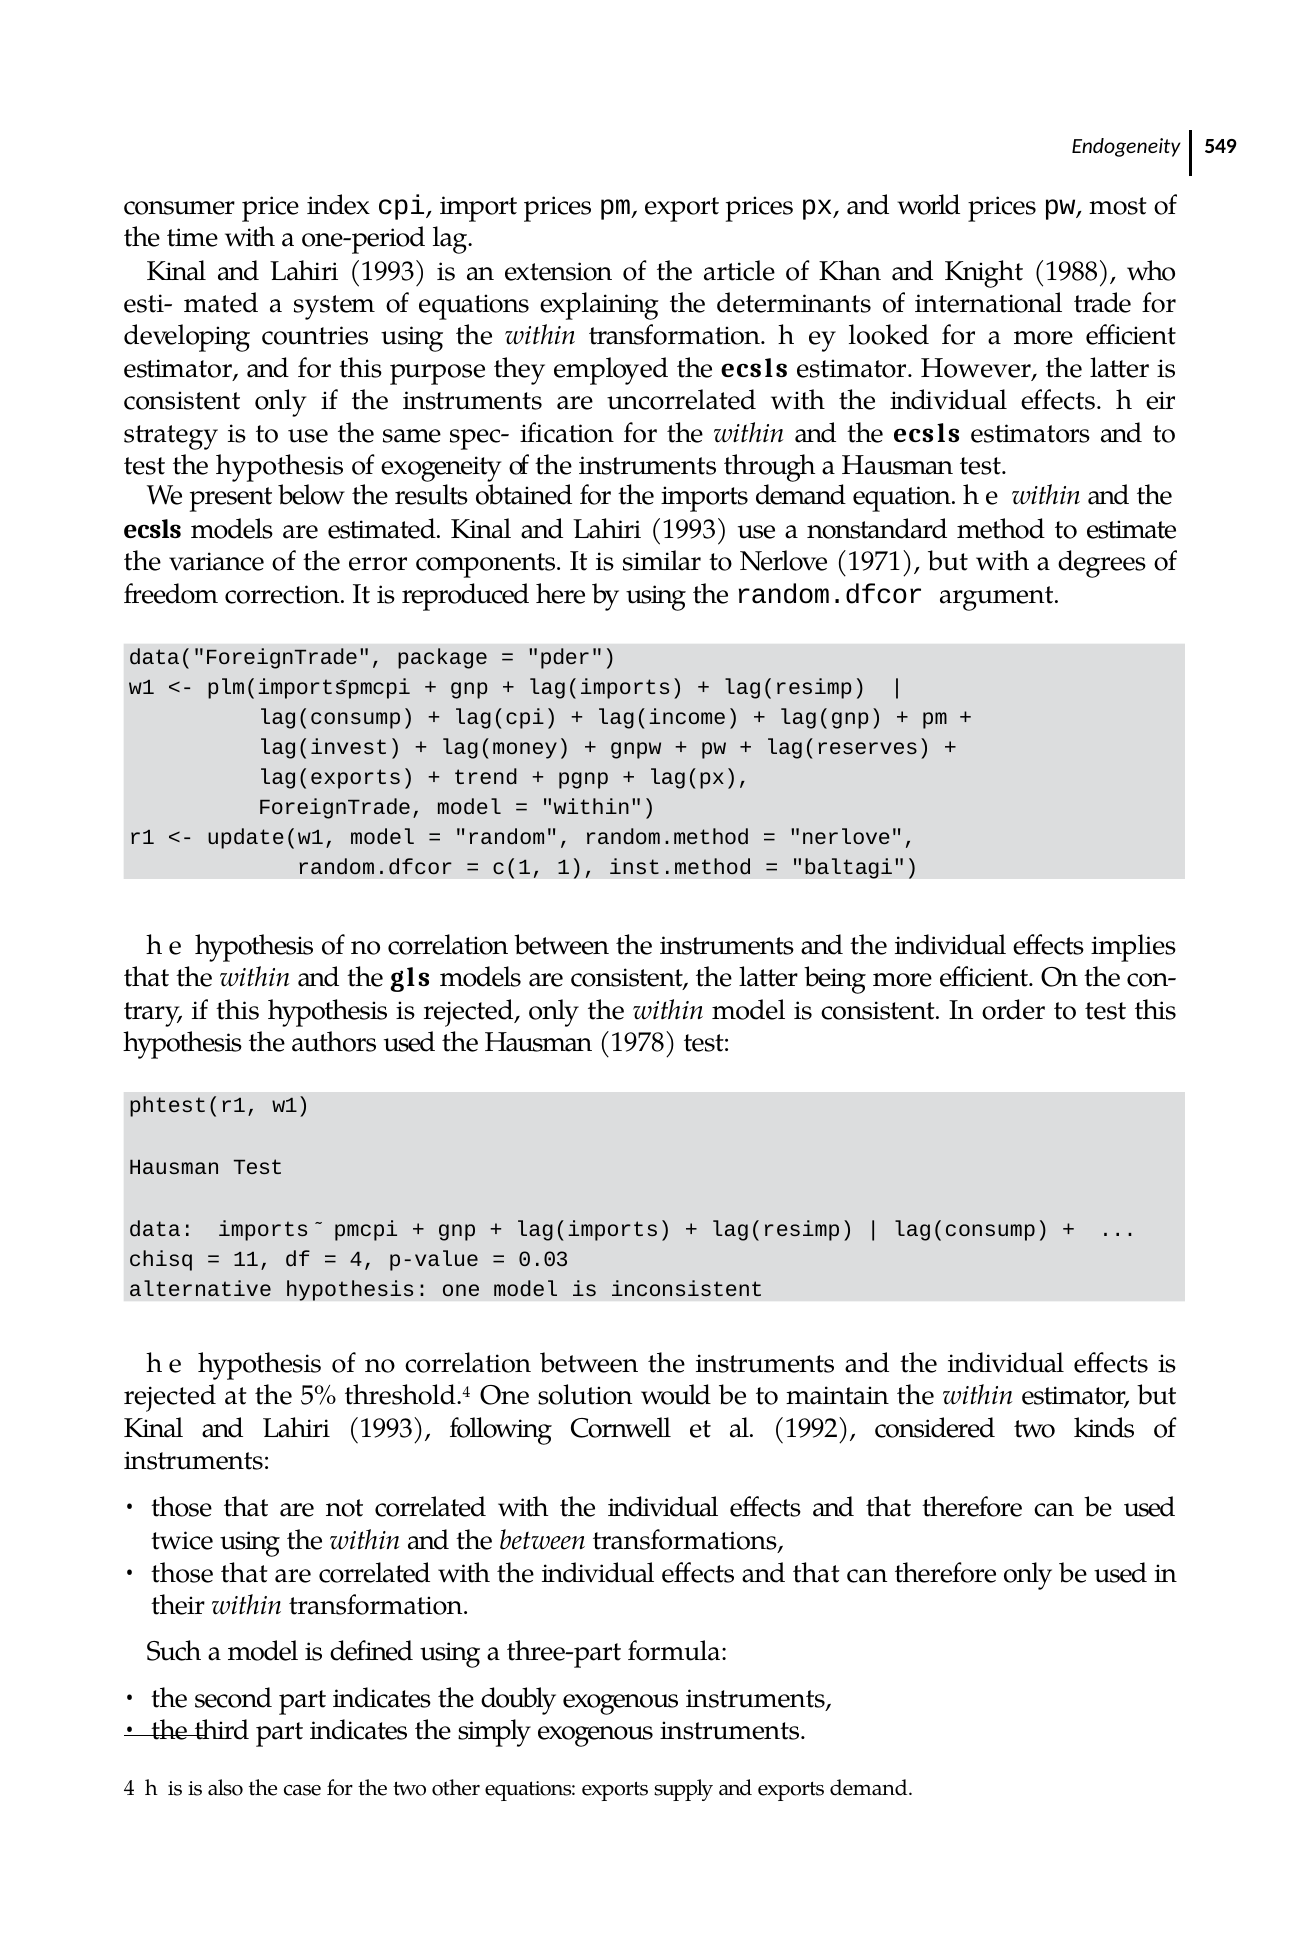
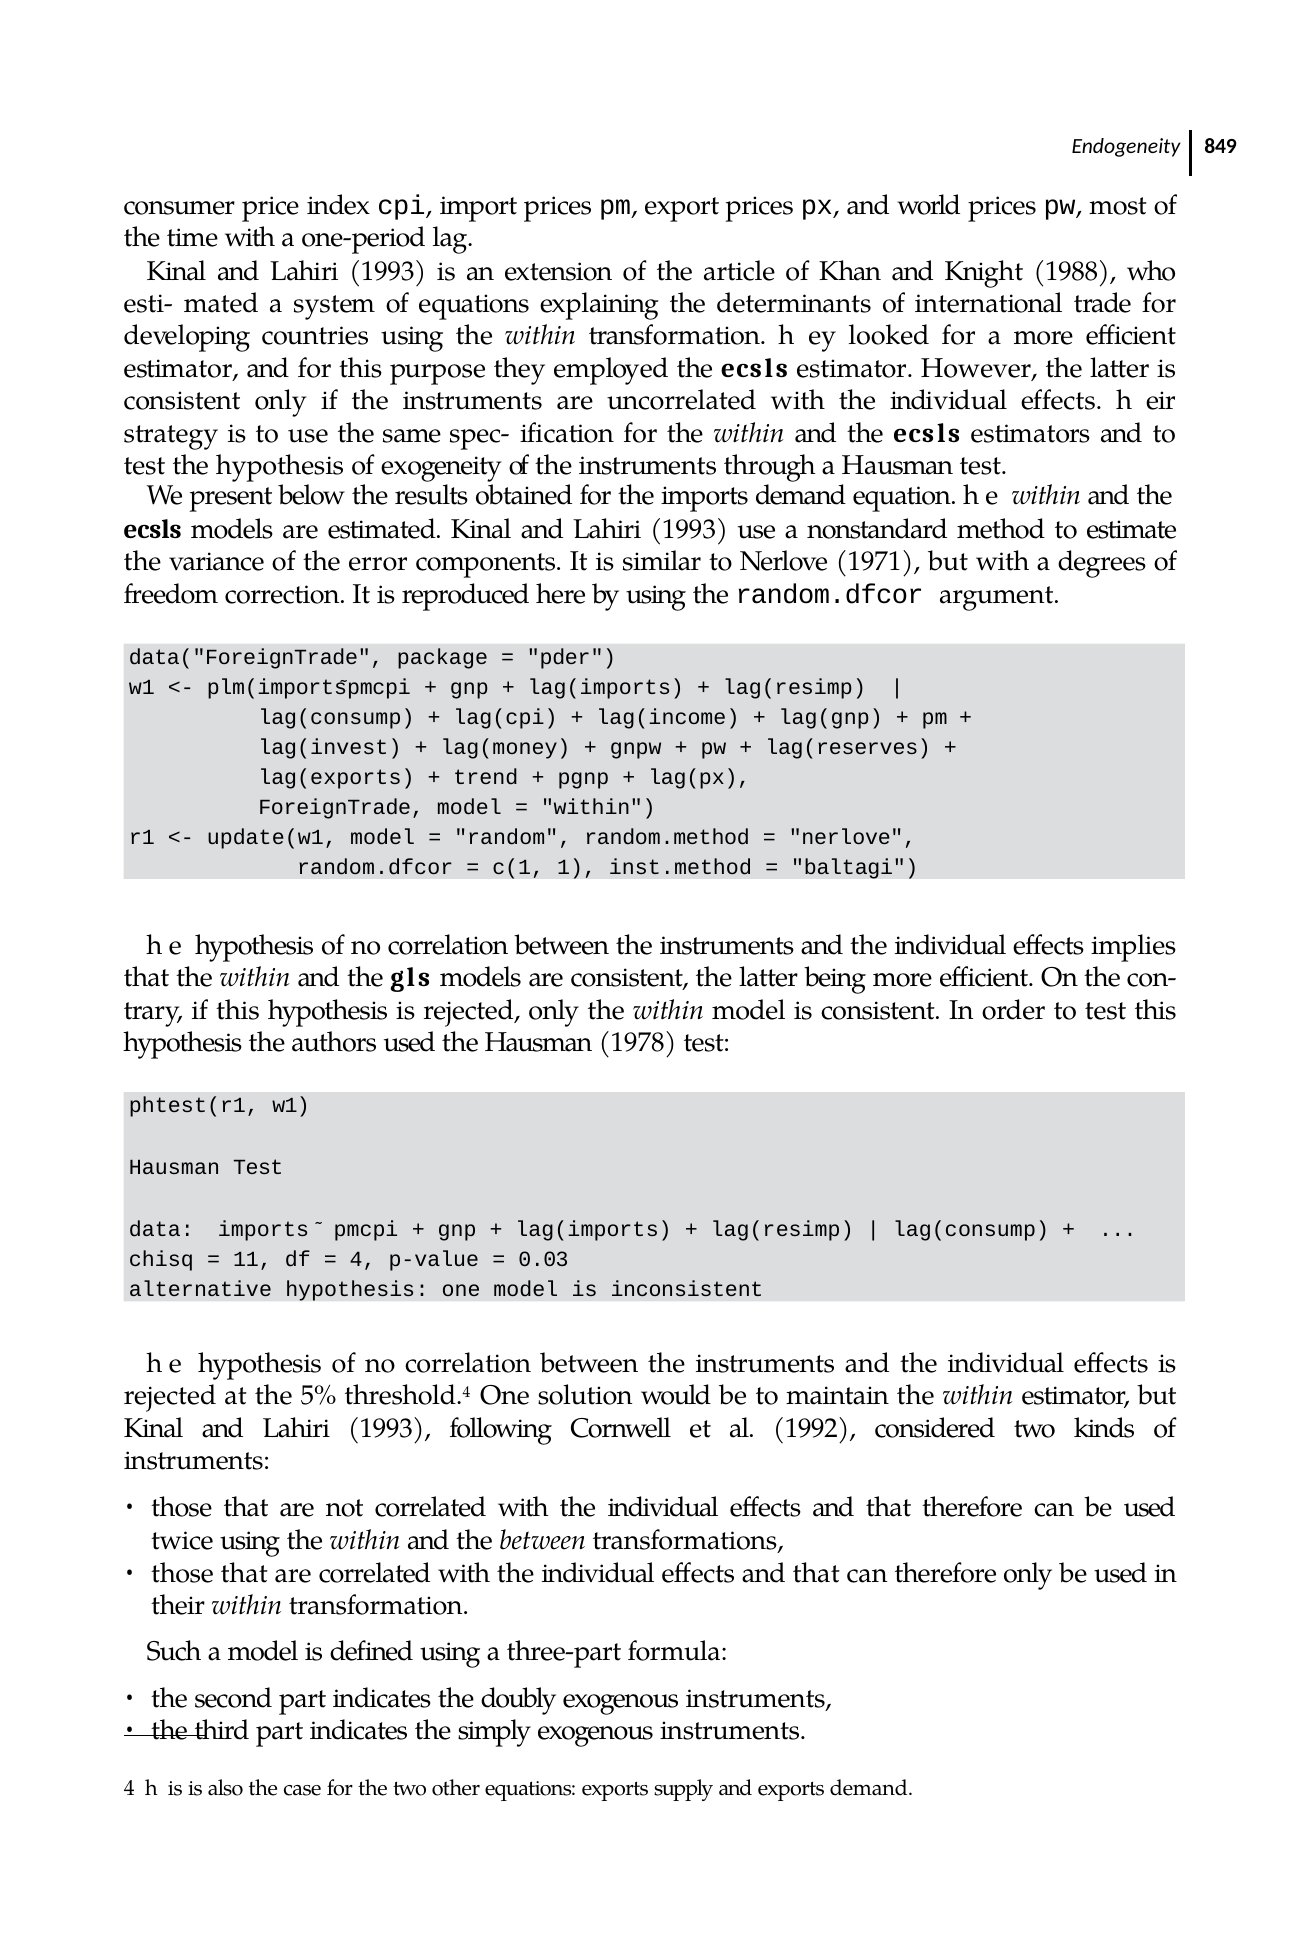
549: 549 -> 849 (1221, 146)
